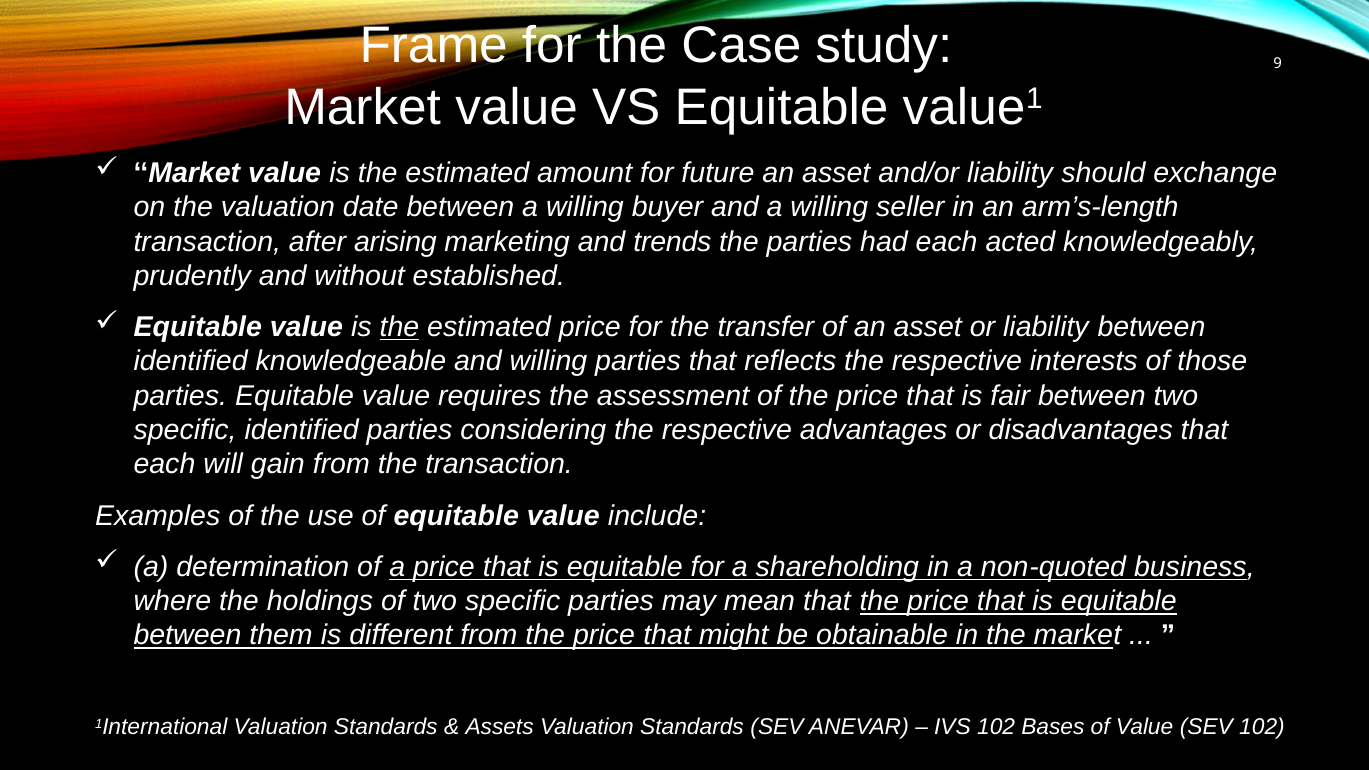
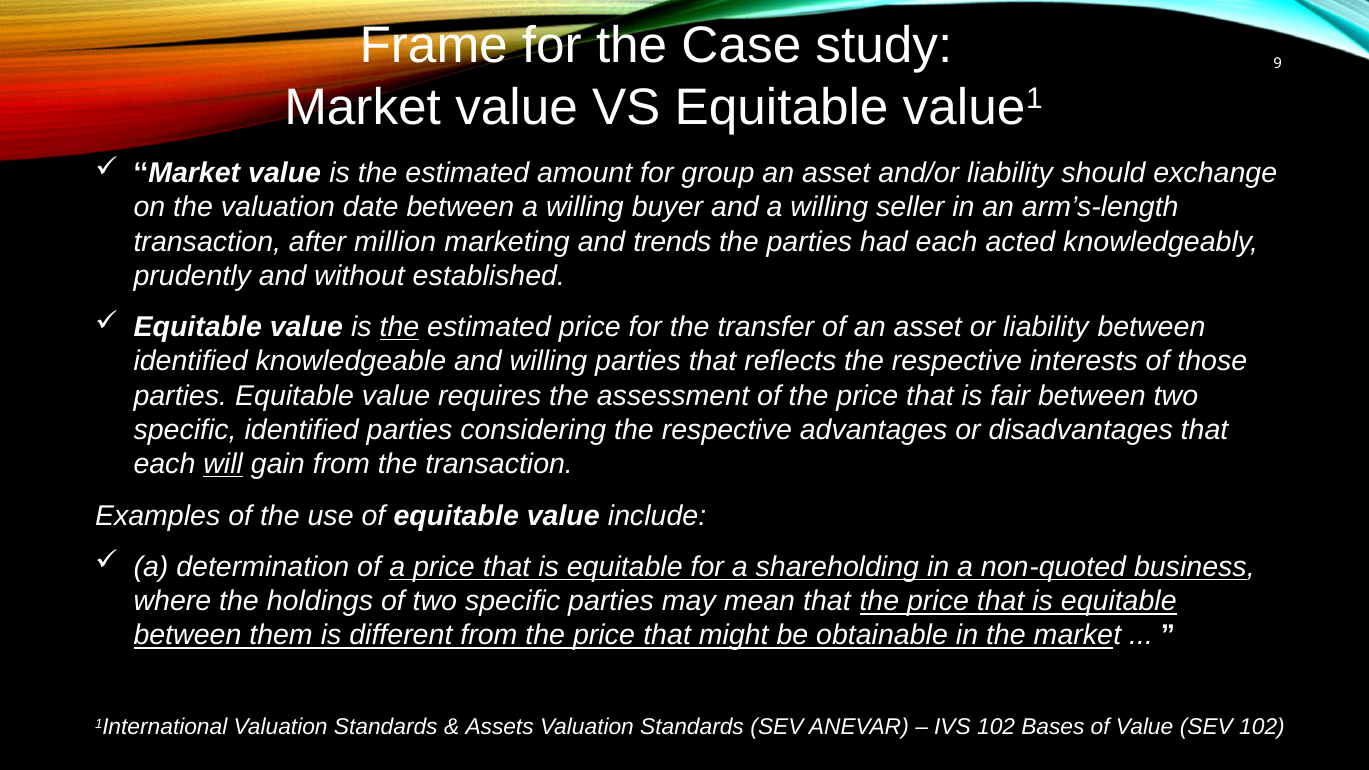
future: future -> group (718, 173)
arising: arising -> million (395, 242)
will underline: none -> present (223, 464)
